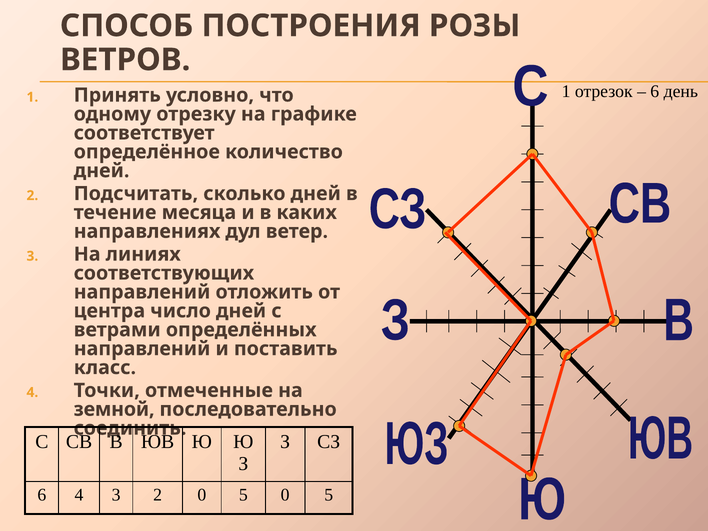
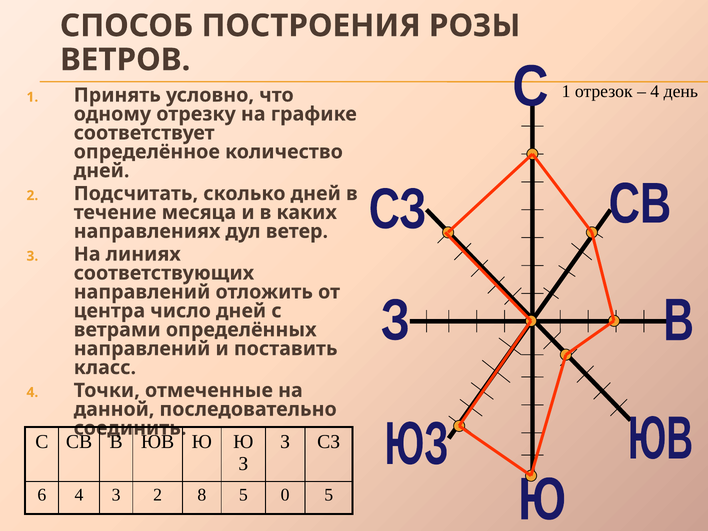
6: 6 -> 4 (655, 91)
земной: земной -> данной (114, 409)
2 0: 0 -> 8 (202, 495)
